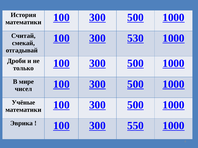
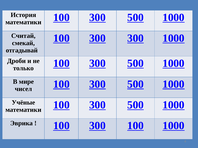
300 530: 530 -> 300 (135, 38)
300 550: 550 -> 100 (135, 126)
